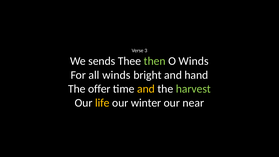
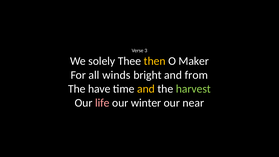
sends: sends -> solely (102, 61)
then colour: light green -> yellow (155, 61)
O Winds: Winds -> Maker (194, 61)
hand: hand -> from (196, 75)
offer: offer -> have (99, 89)
life colour: yellow -> pink (102, 103)
